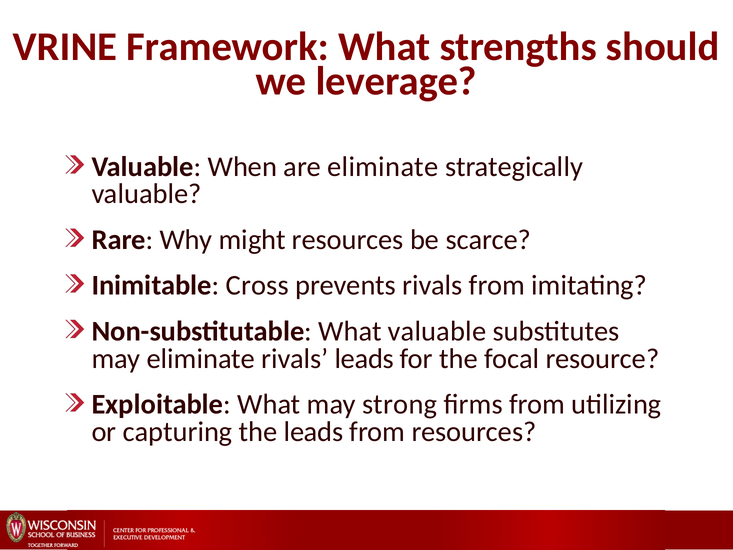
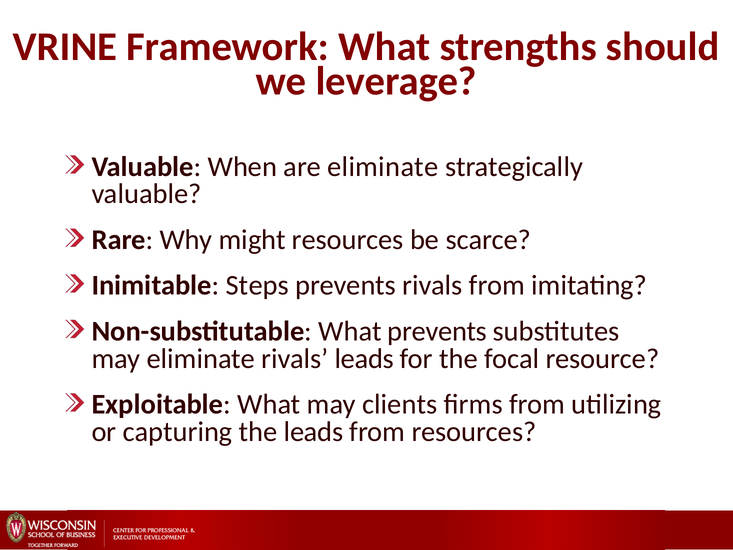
Cross: Cross -> Steps (257, 285)
What valuable: valuable -> prevents (437, 331)
strong: strong -> clients (400, 404)
